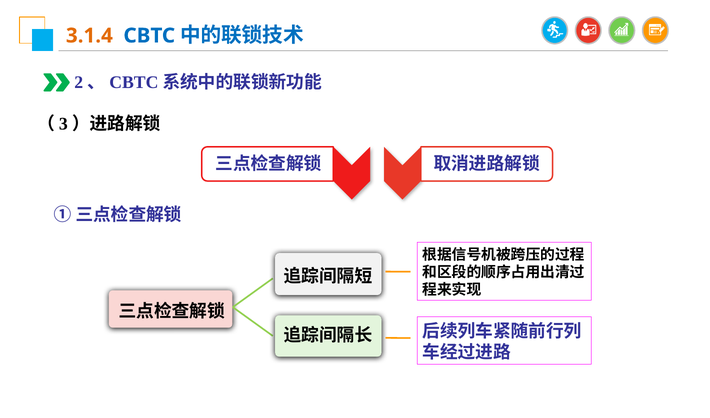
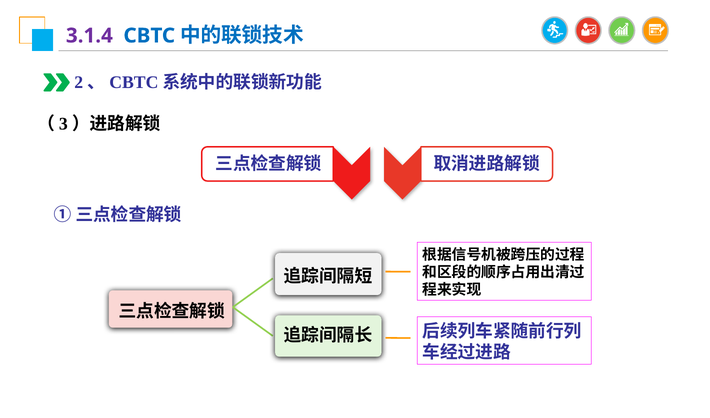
3.1.4 colour: orange -> purple (89, 36)
